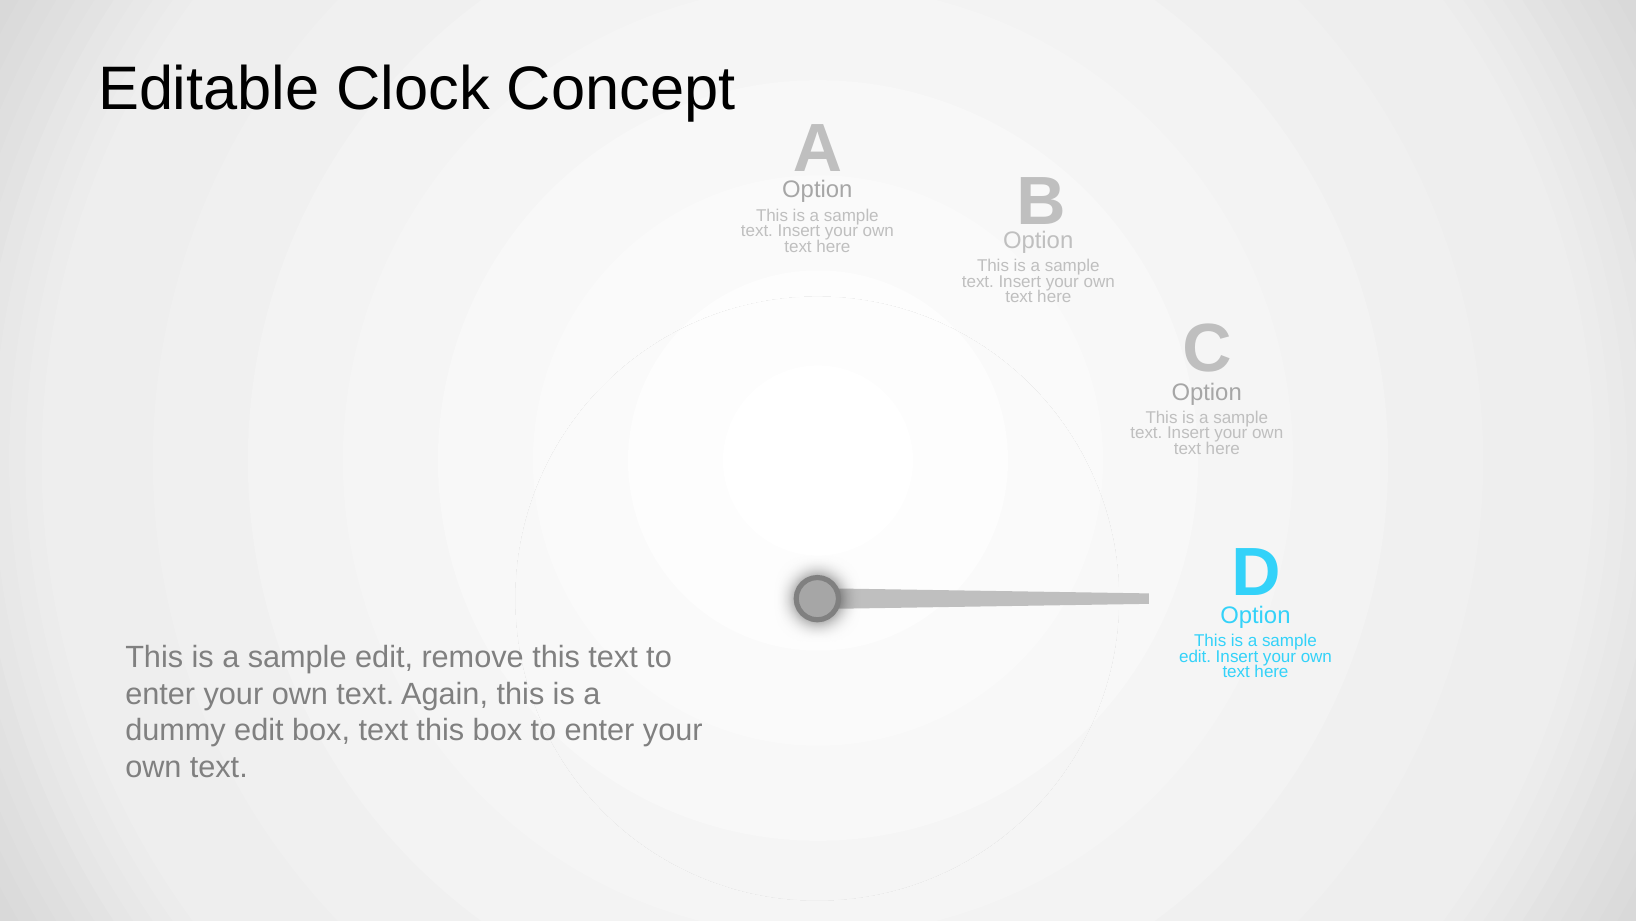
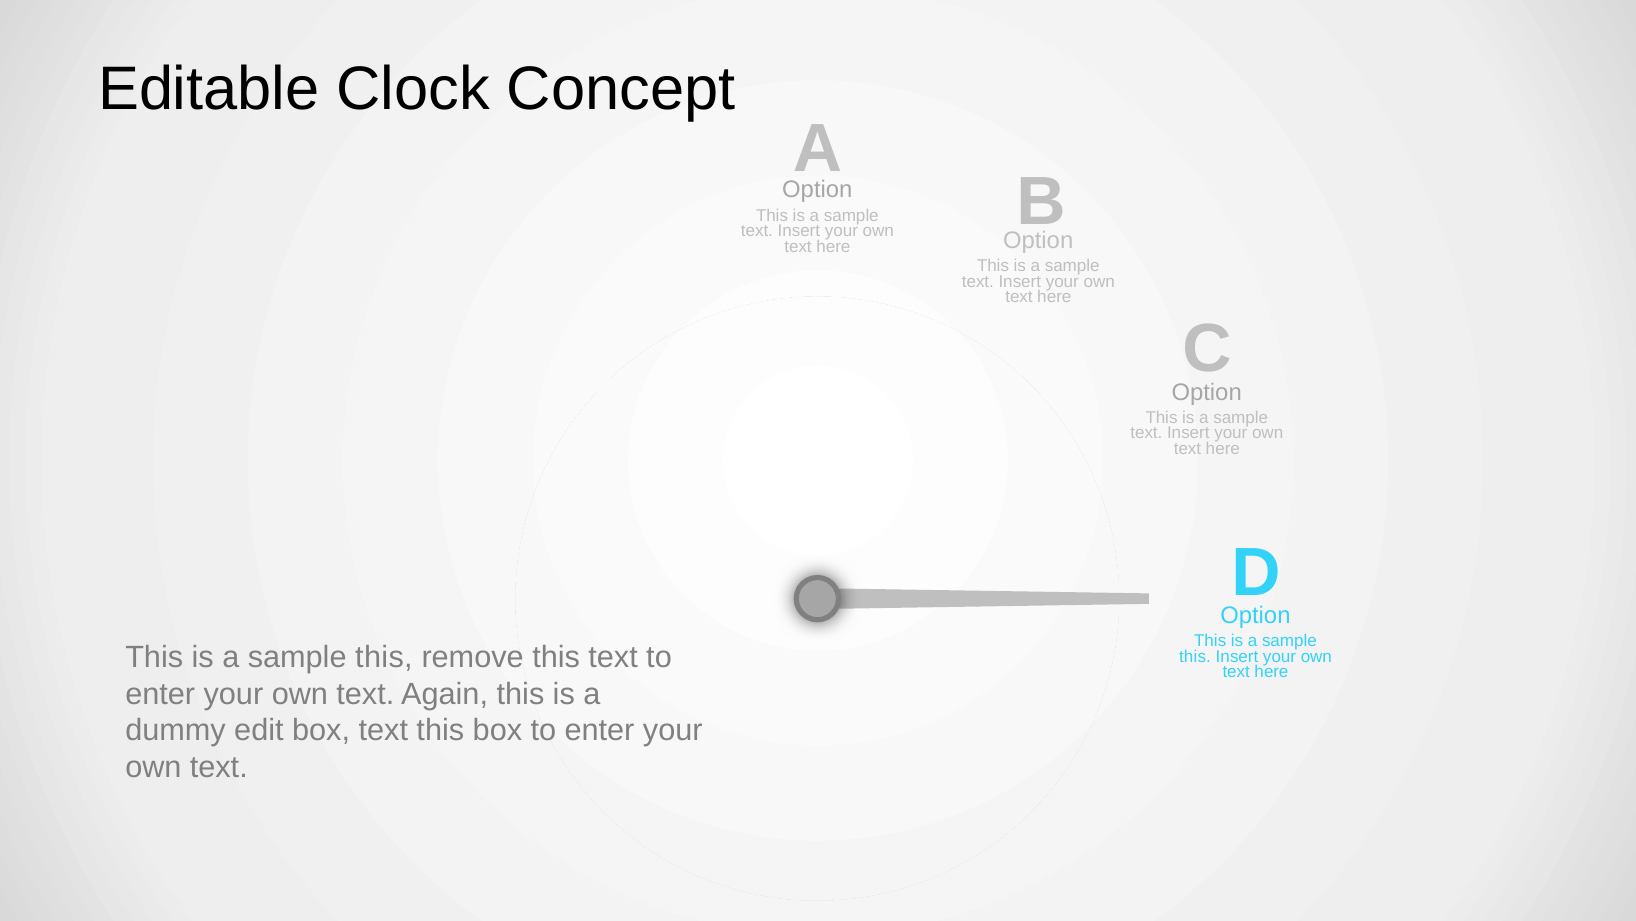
edit: edit -> this (384, 657)
edit: edit -> this (1195, 656)
